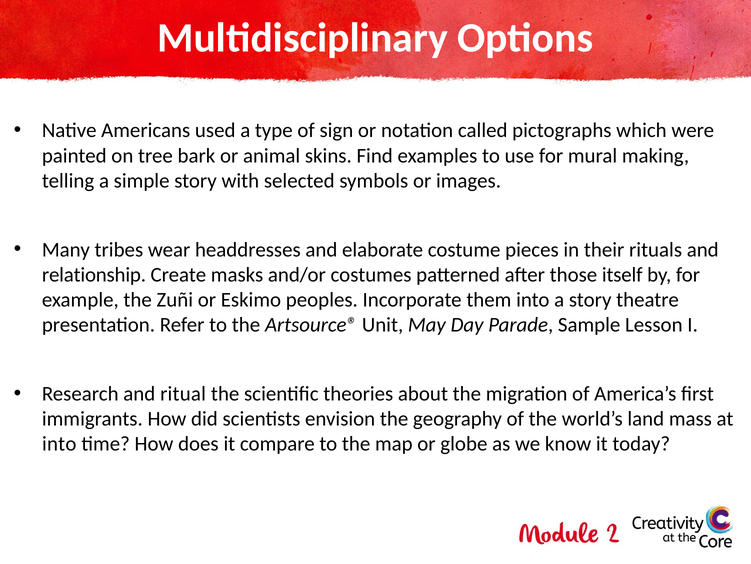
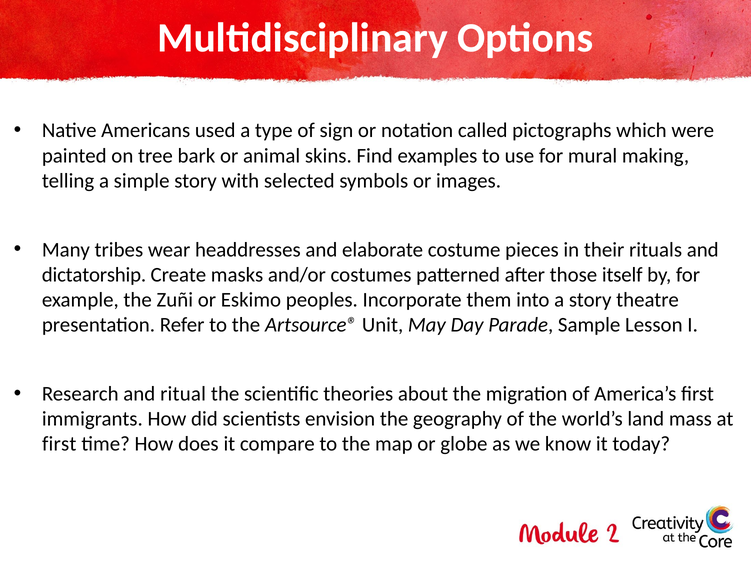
relationship: relationship -> dictatorship (94, 274)
into: into -> first (59, 443)
